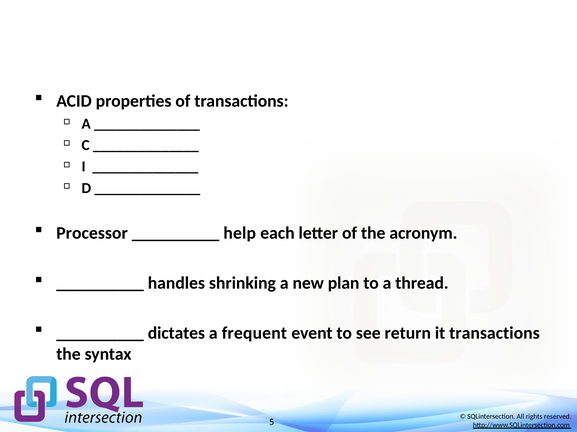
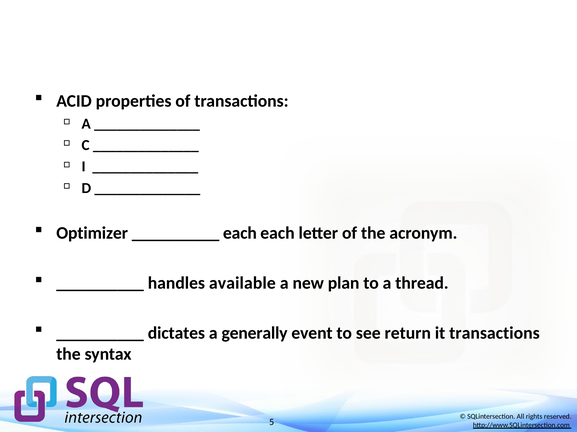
Processor: Processor -> Optimizer (92, 234)
help: help -> each (240, 234)
shrinking: shrinking -> available (242, 284)
frequent: frequent -> generally (255, 334)
